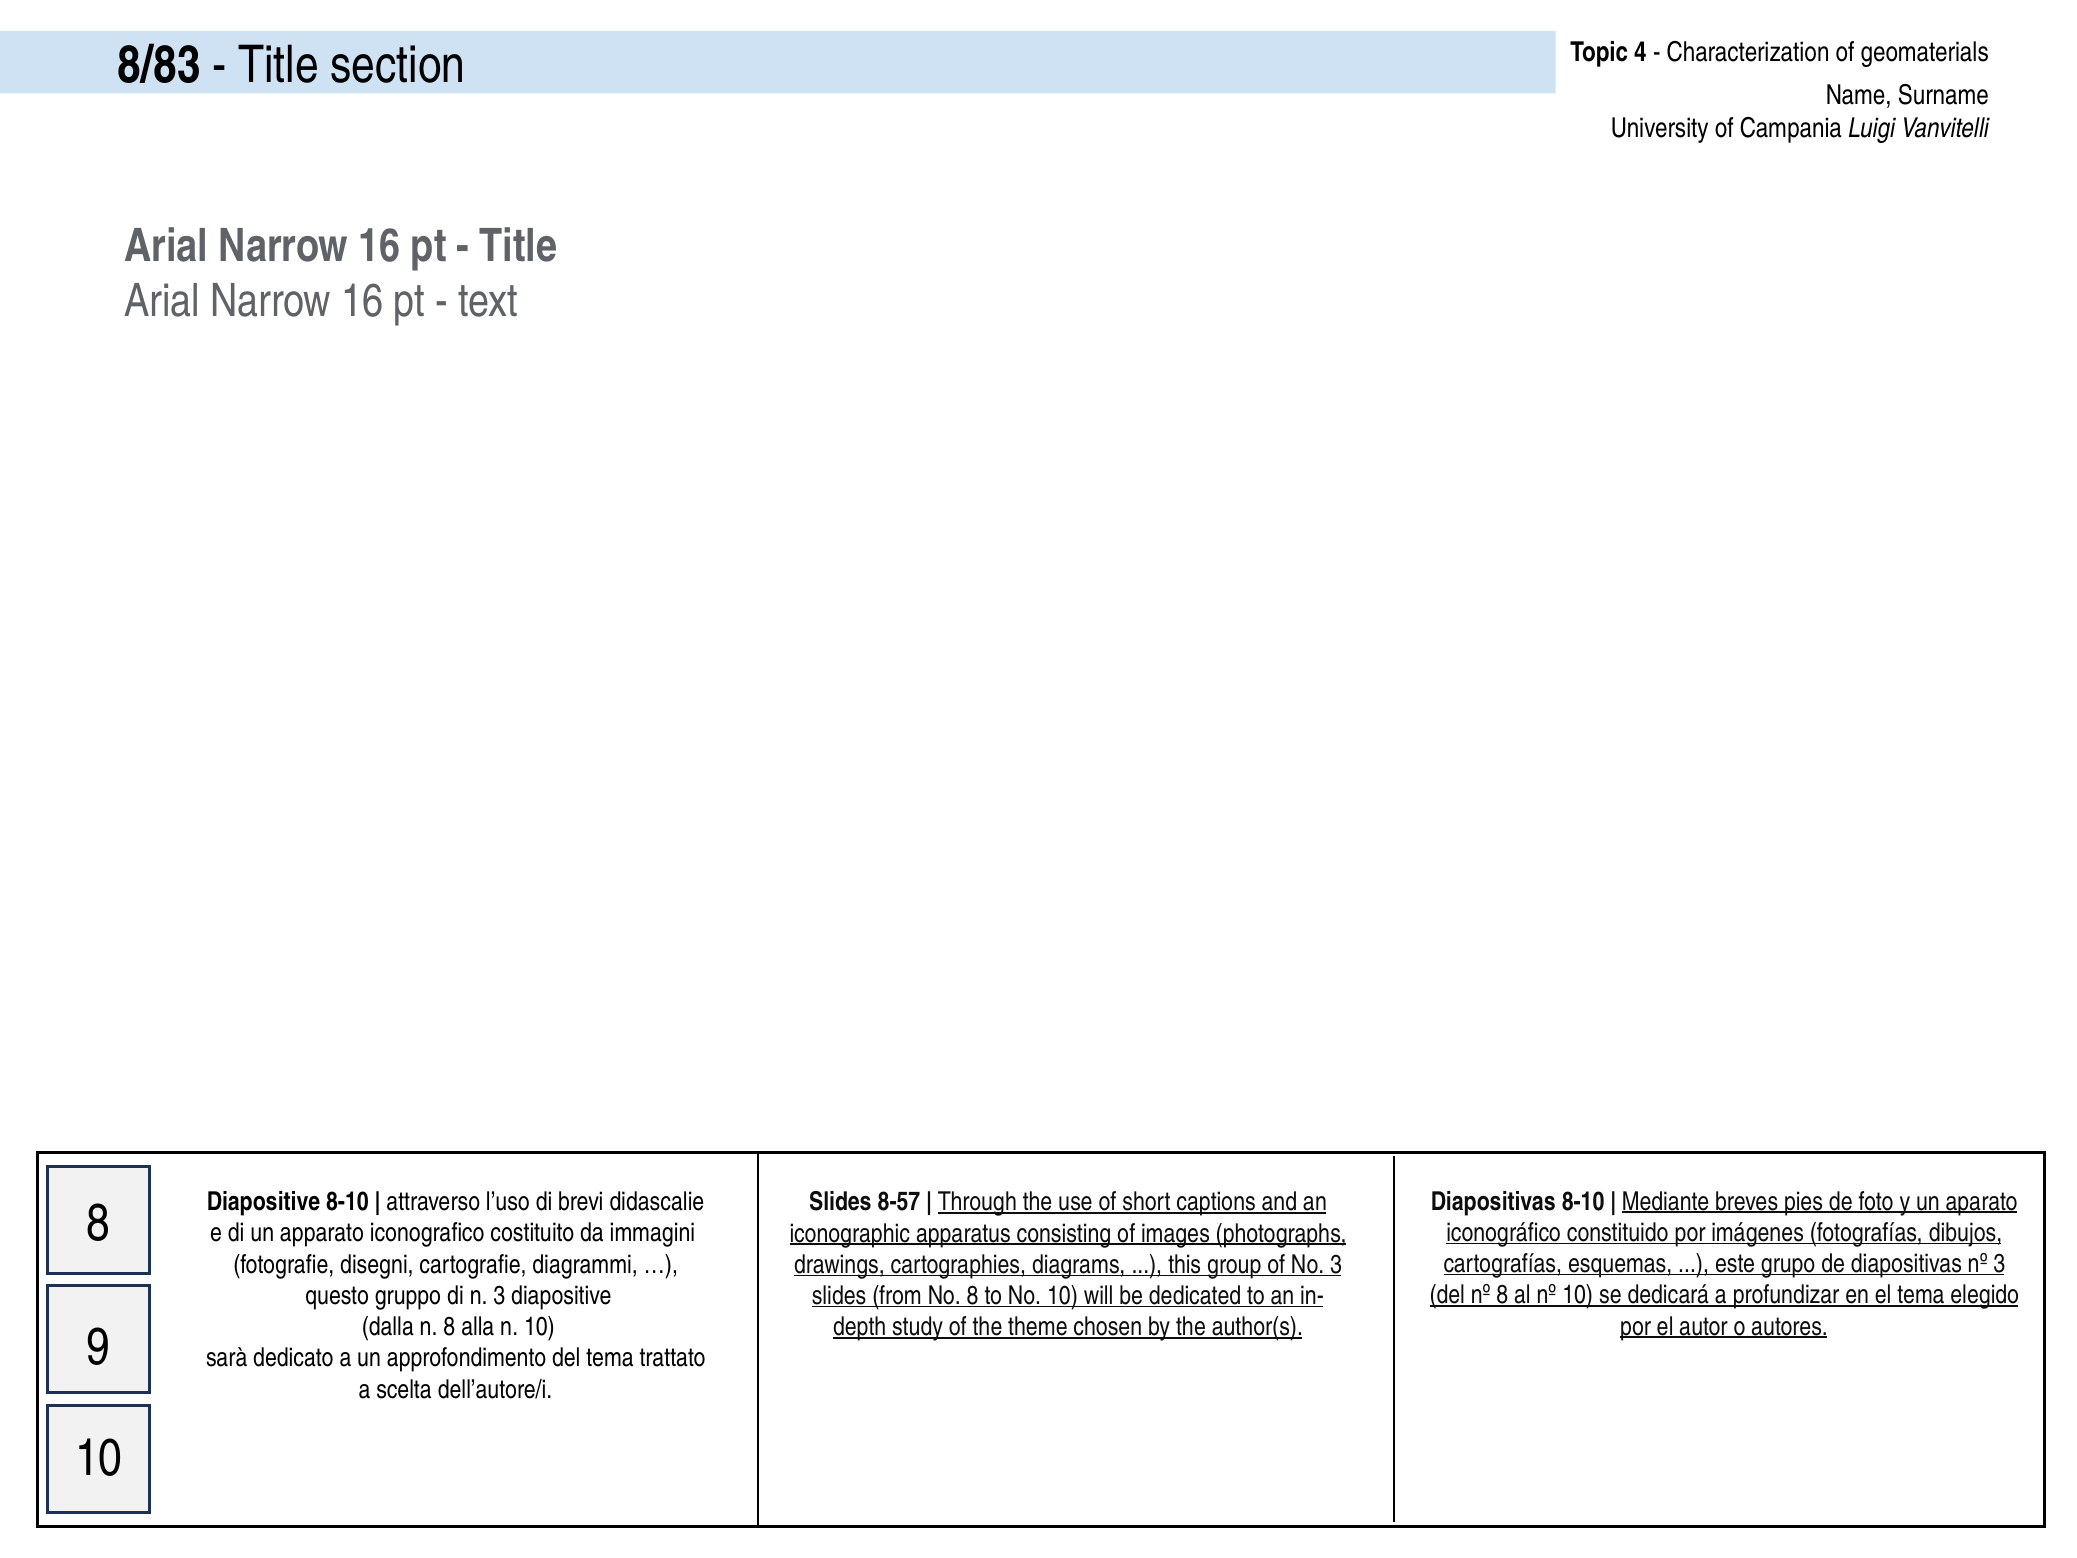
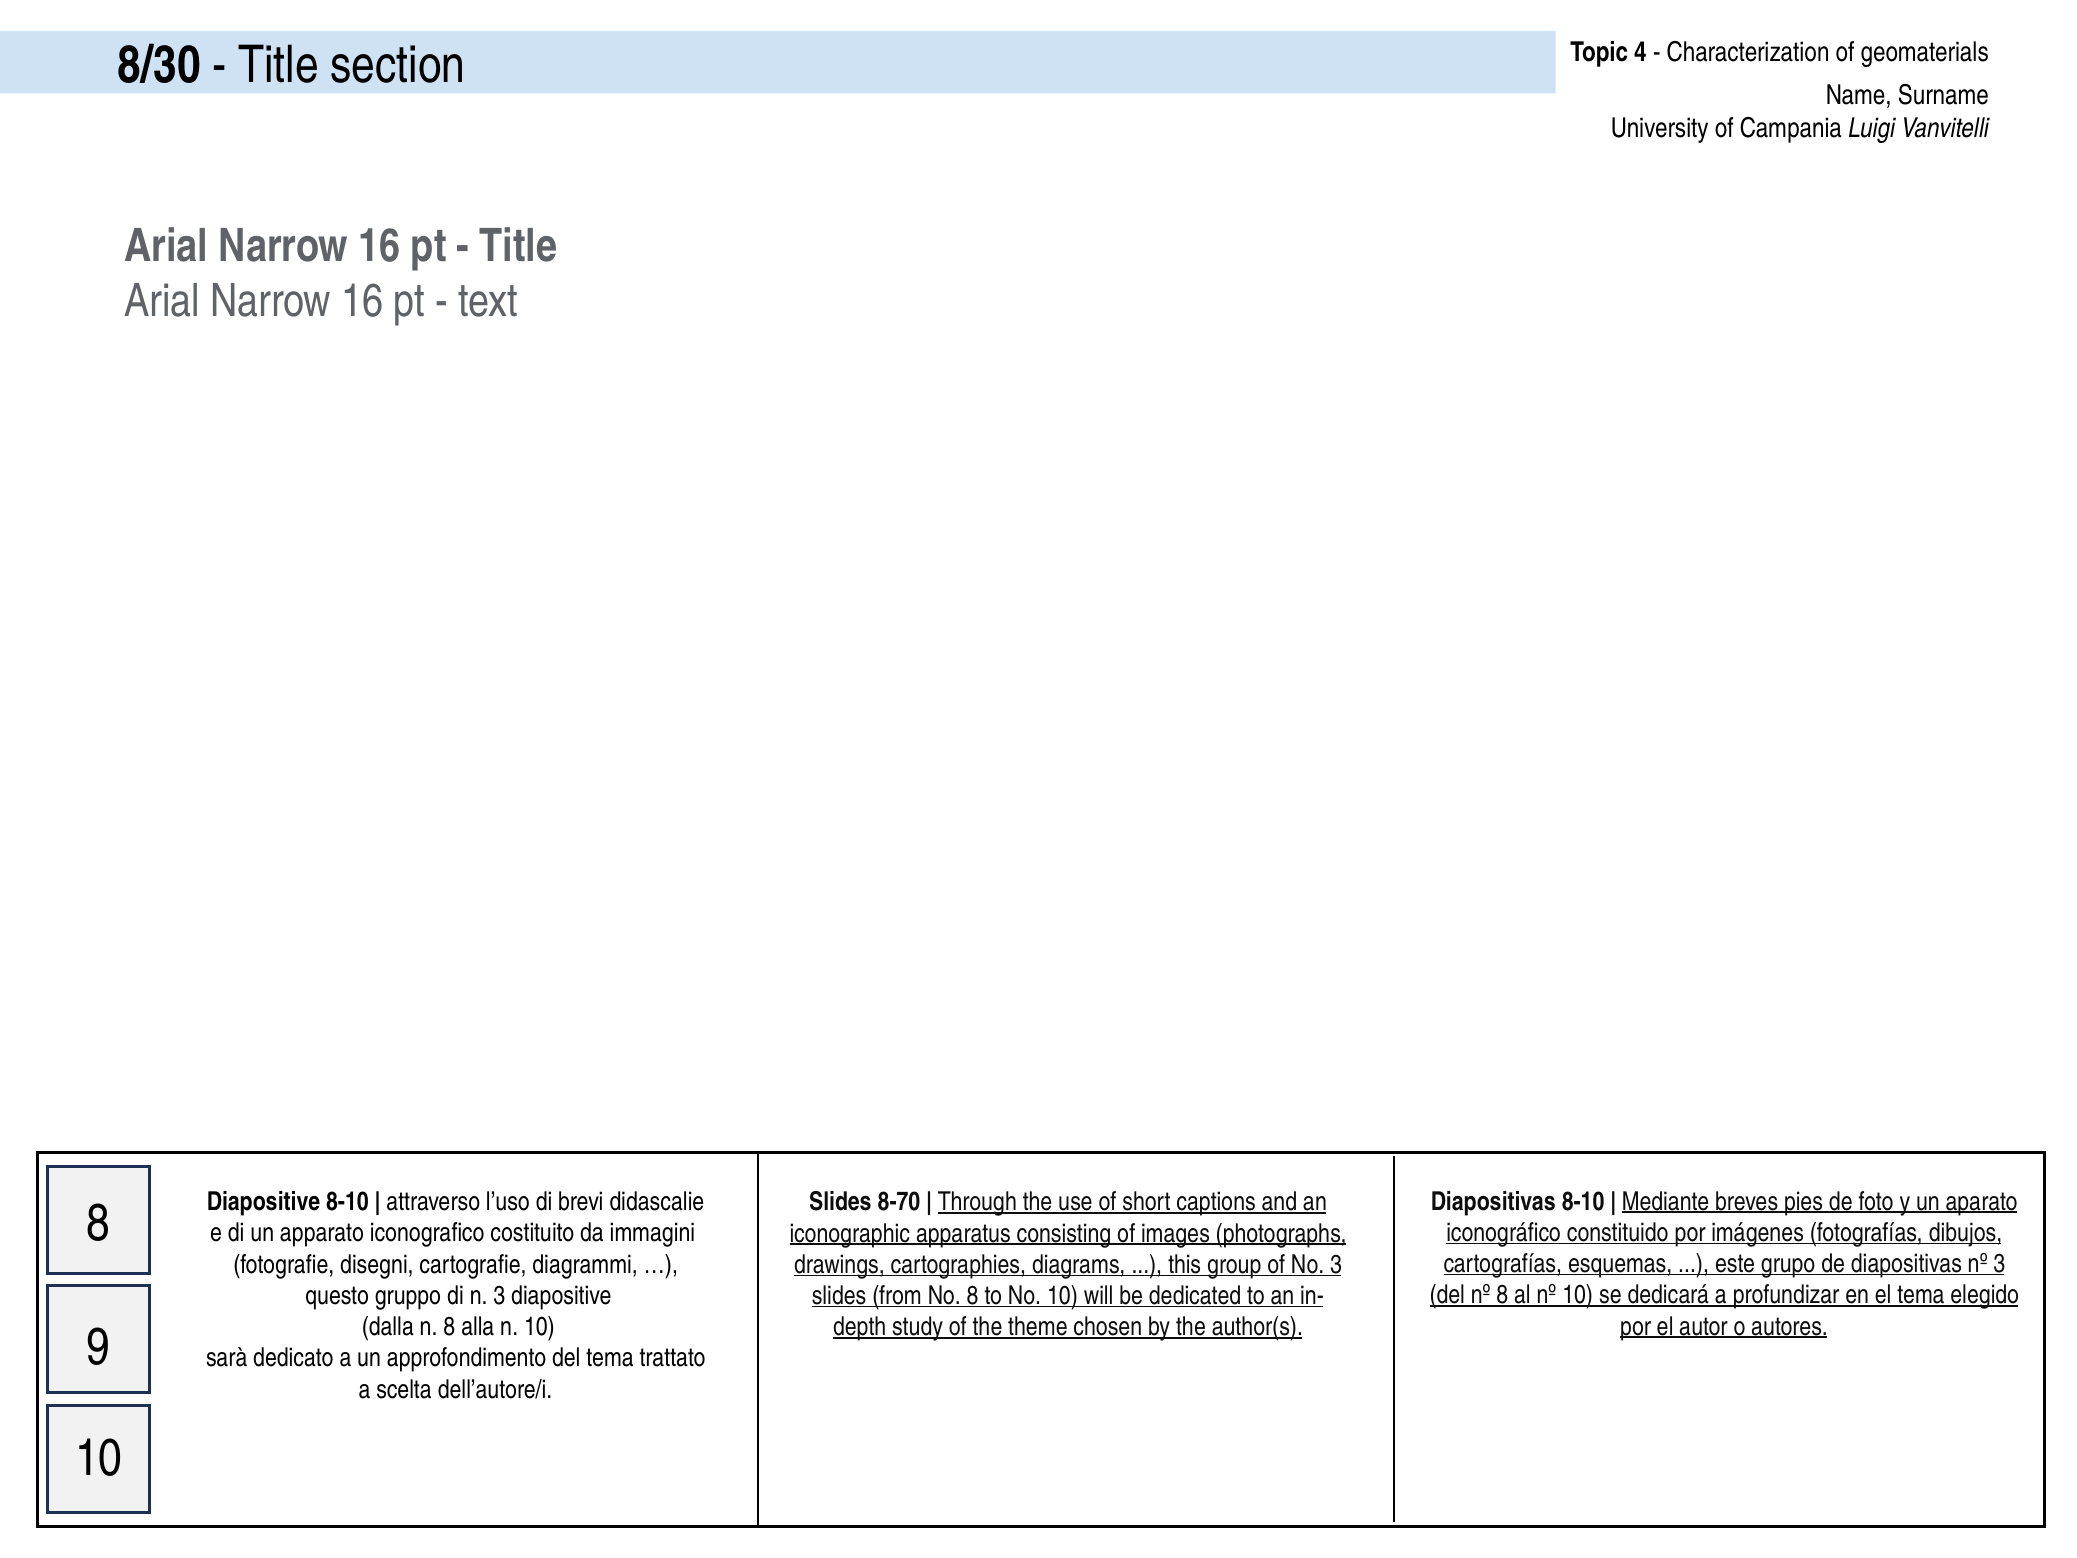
8/83: 8/83 -> 8/30 (159, 66)
8-57: 8-57 -> 8-70 (899, 1202)
